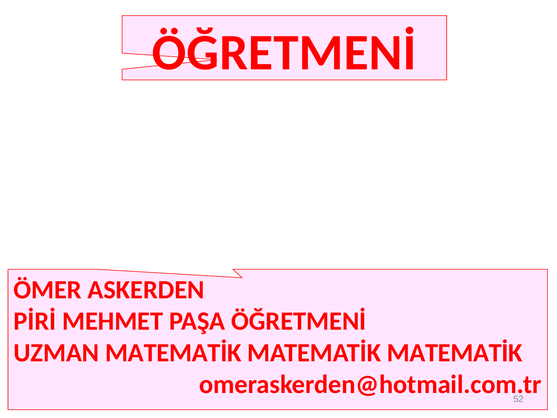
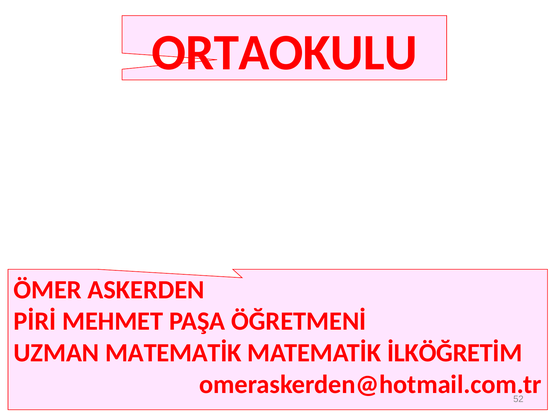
ÖĞRETMENİ: ÖĞRETMENİ -> ORTAOKULU (284, 53)
MATEMATİK: MATEMATİK -> İLKÖĞRETİM (455, 353)
